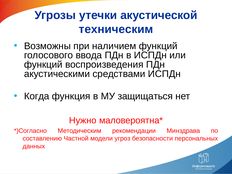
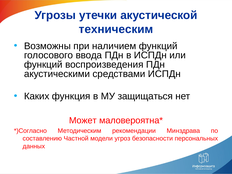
Когда: Когда -> Каких (37, 96)
Нужно: Нужно -> Может (83, 120)
